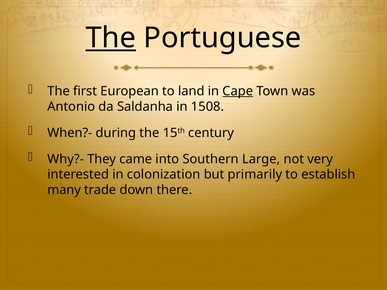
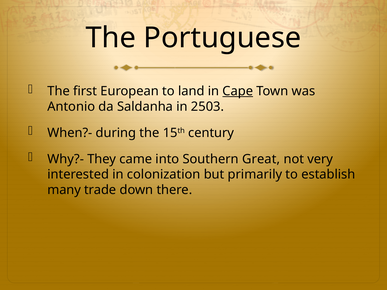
The underline: present -> none (111, 38)
1508: 1508 -> 2503 (207, 107)
Large: Large -> Great (261, 159)
